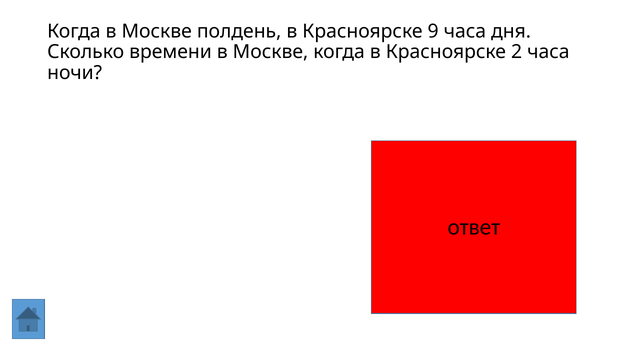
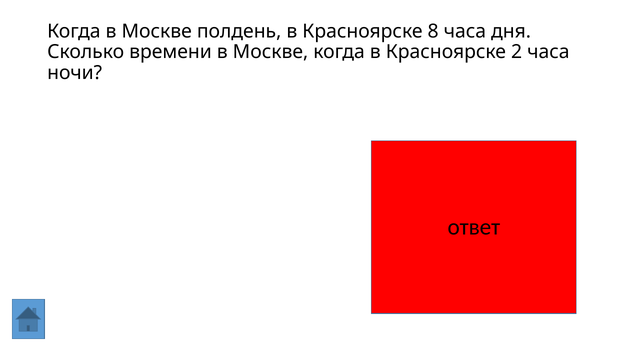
9: 9 -> 8 (433, 31)
